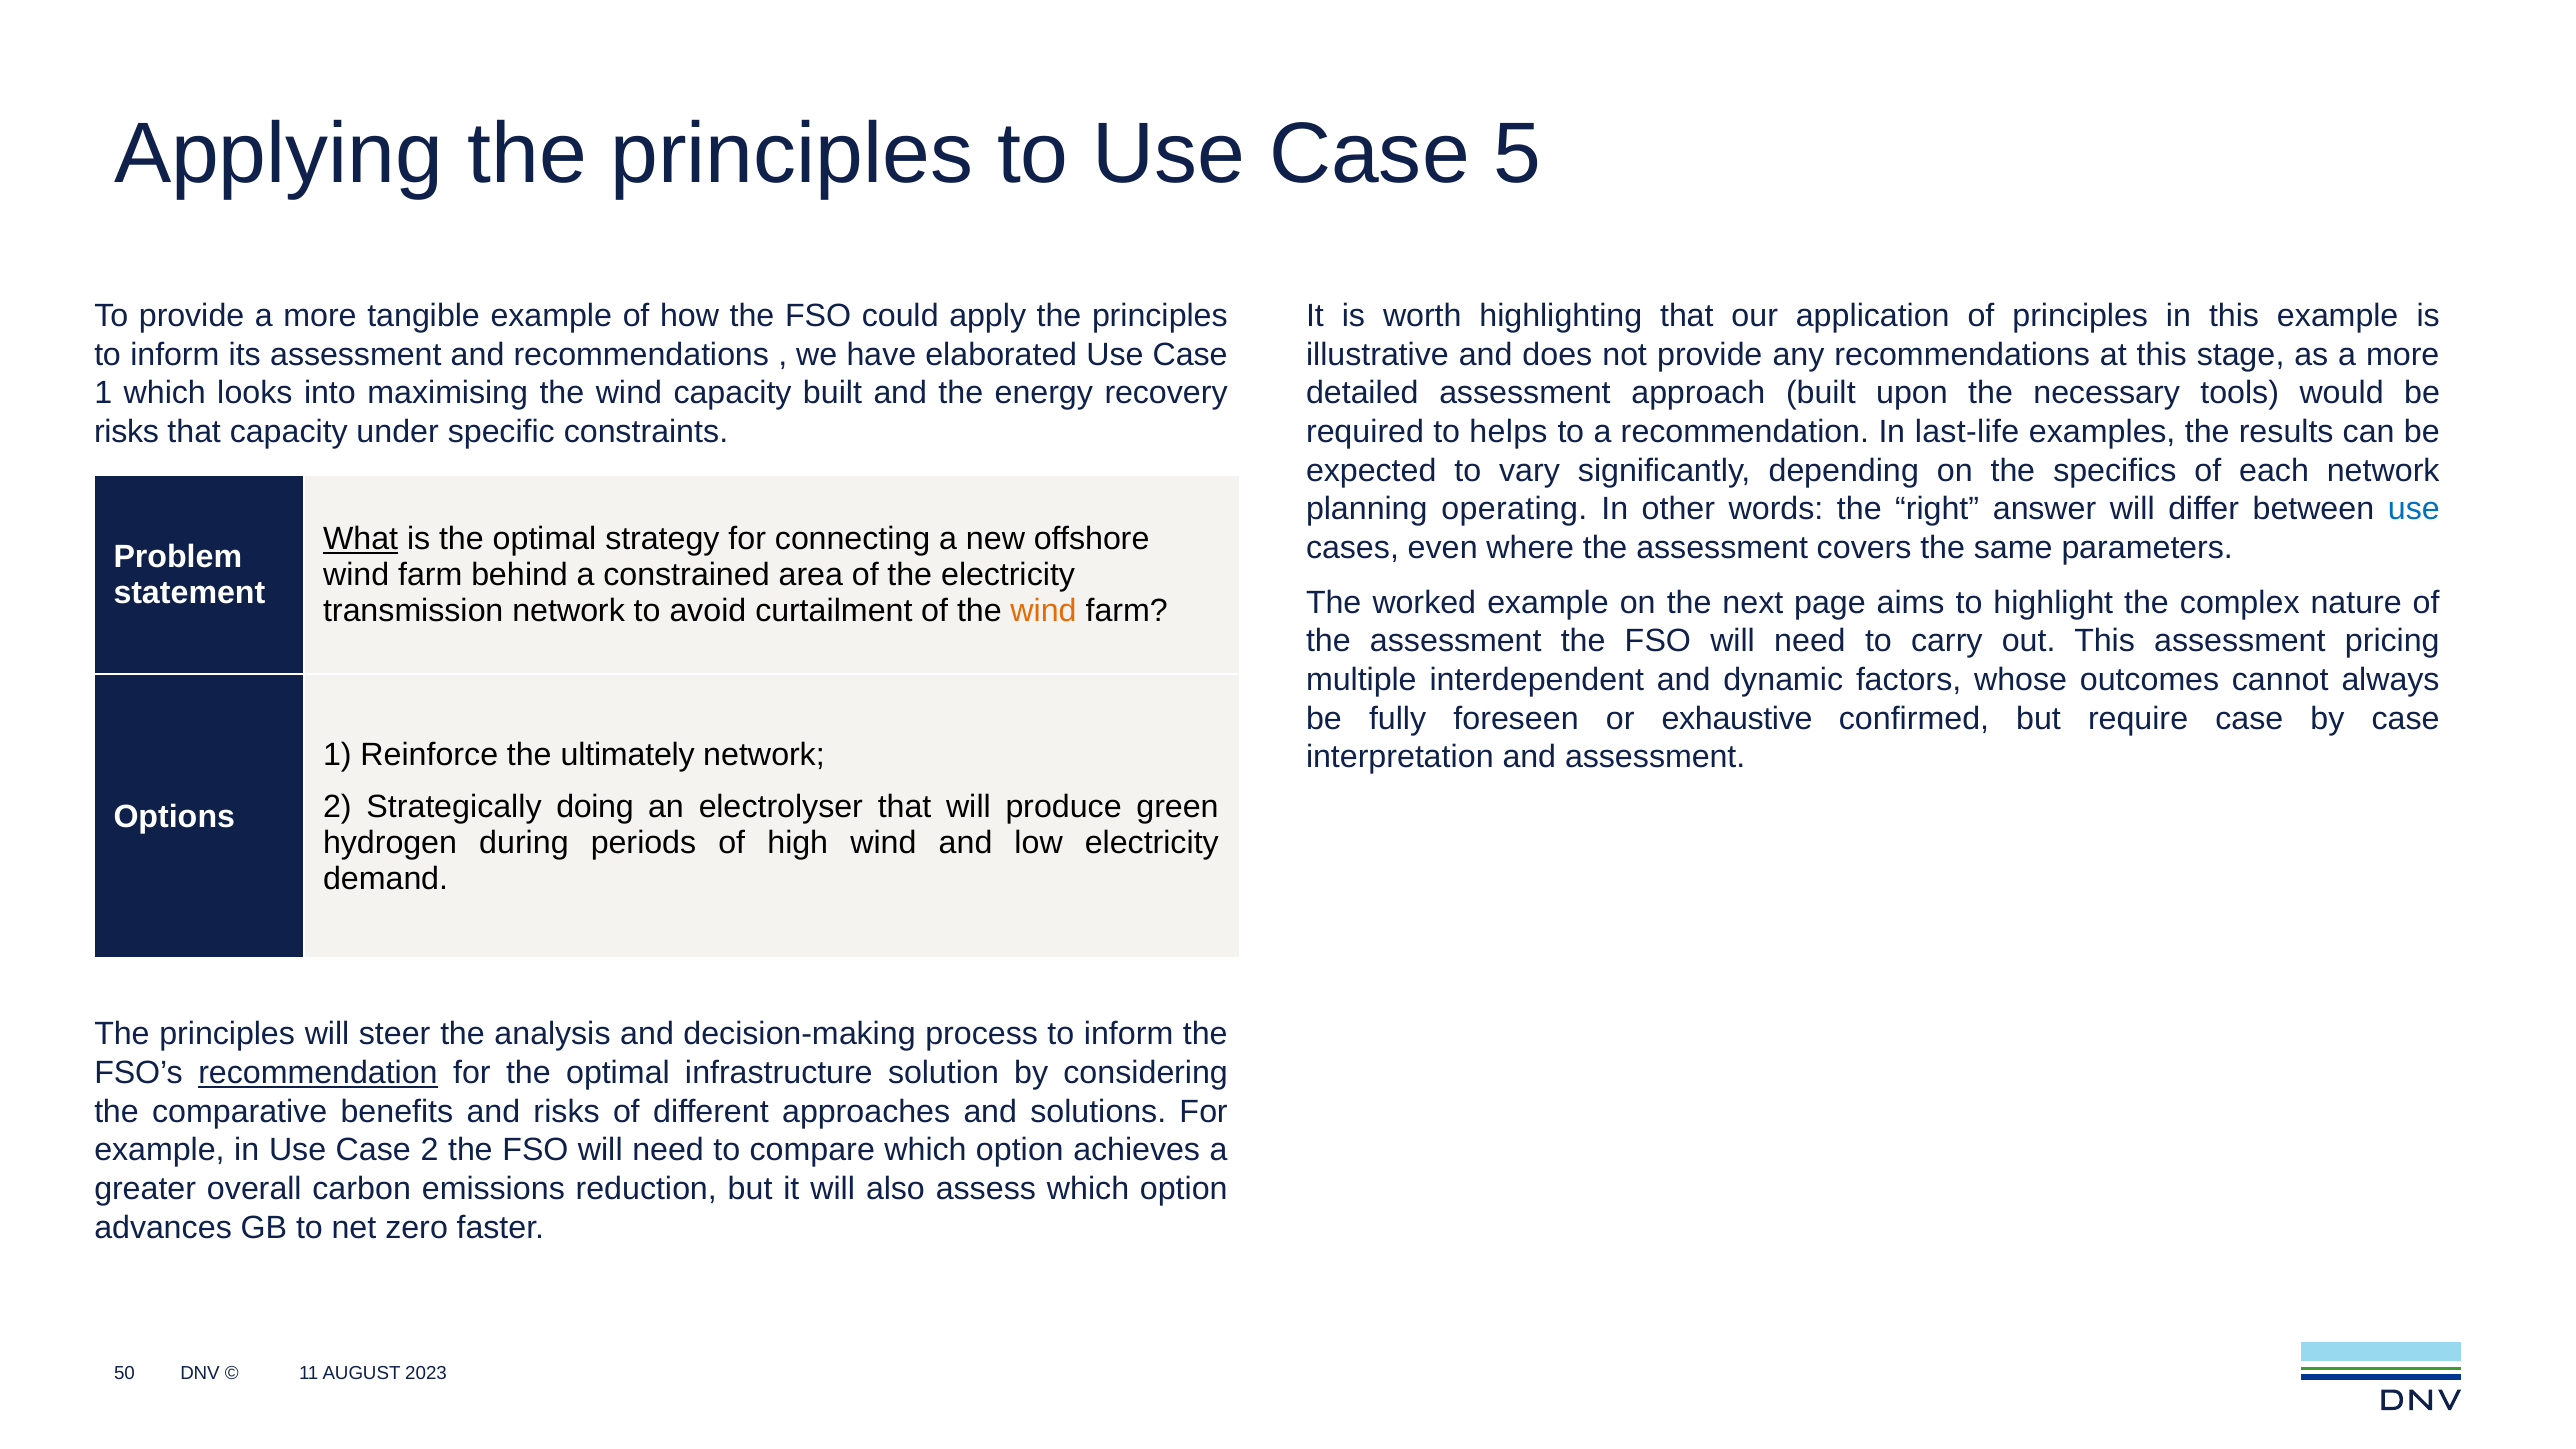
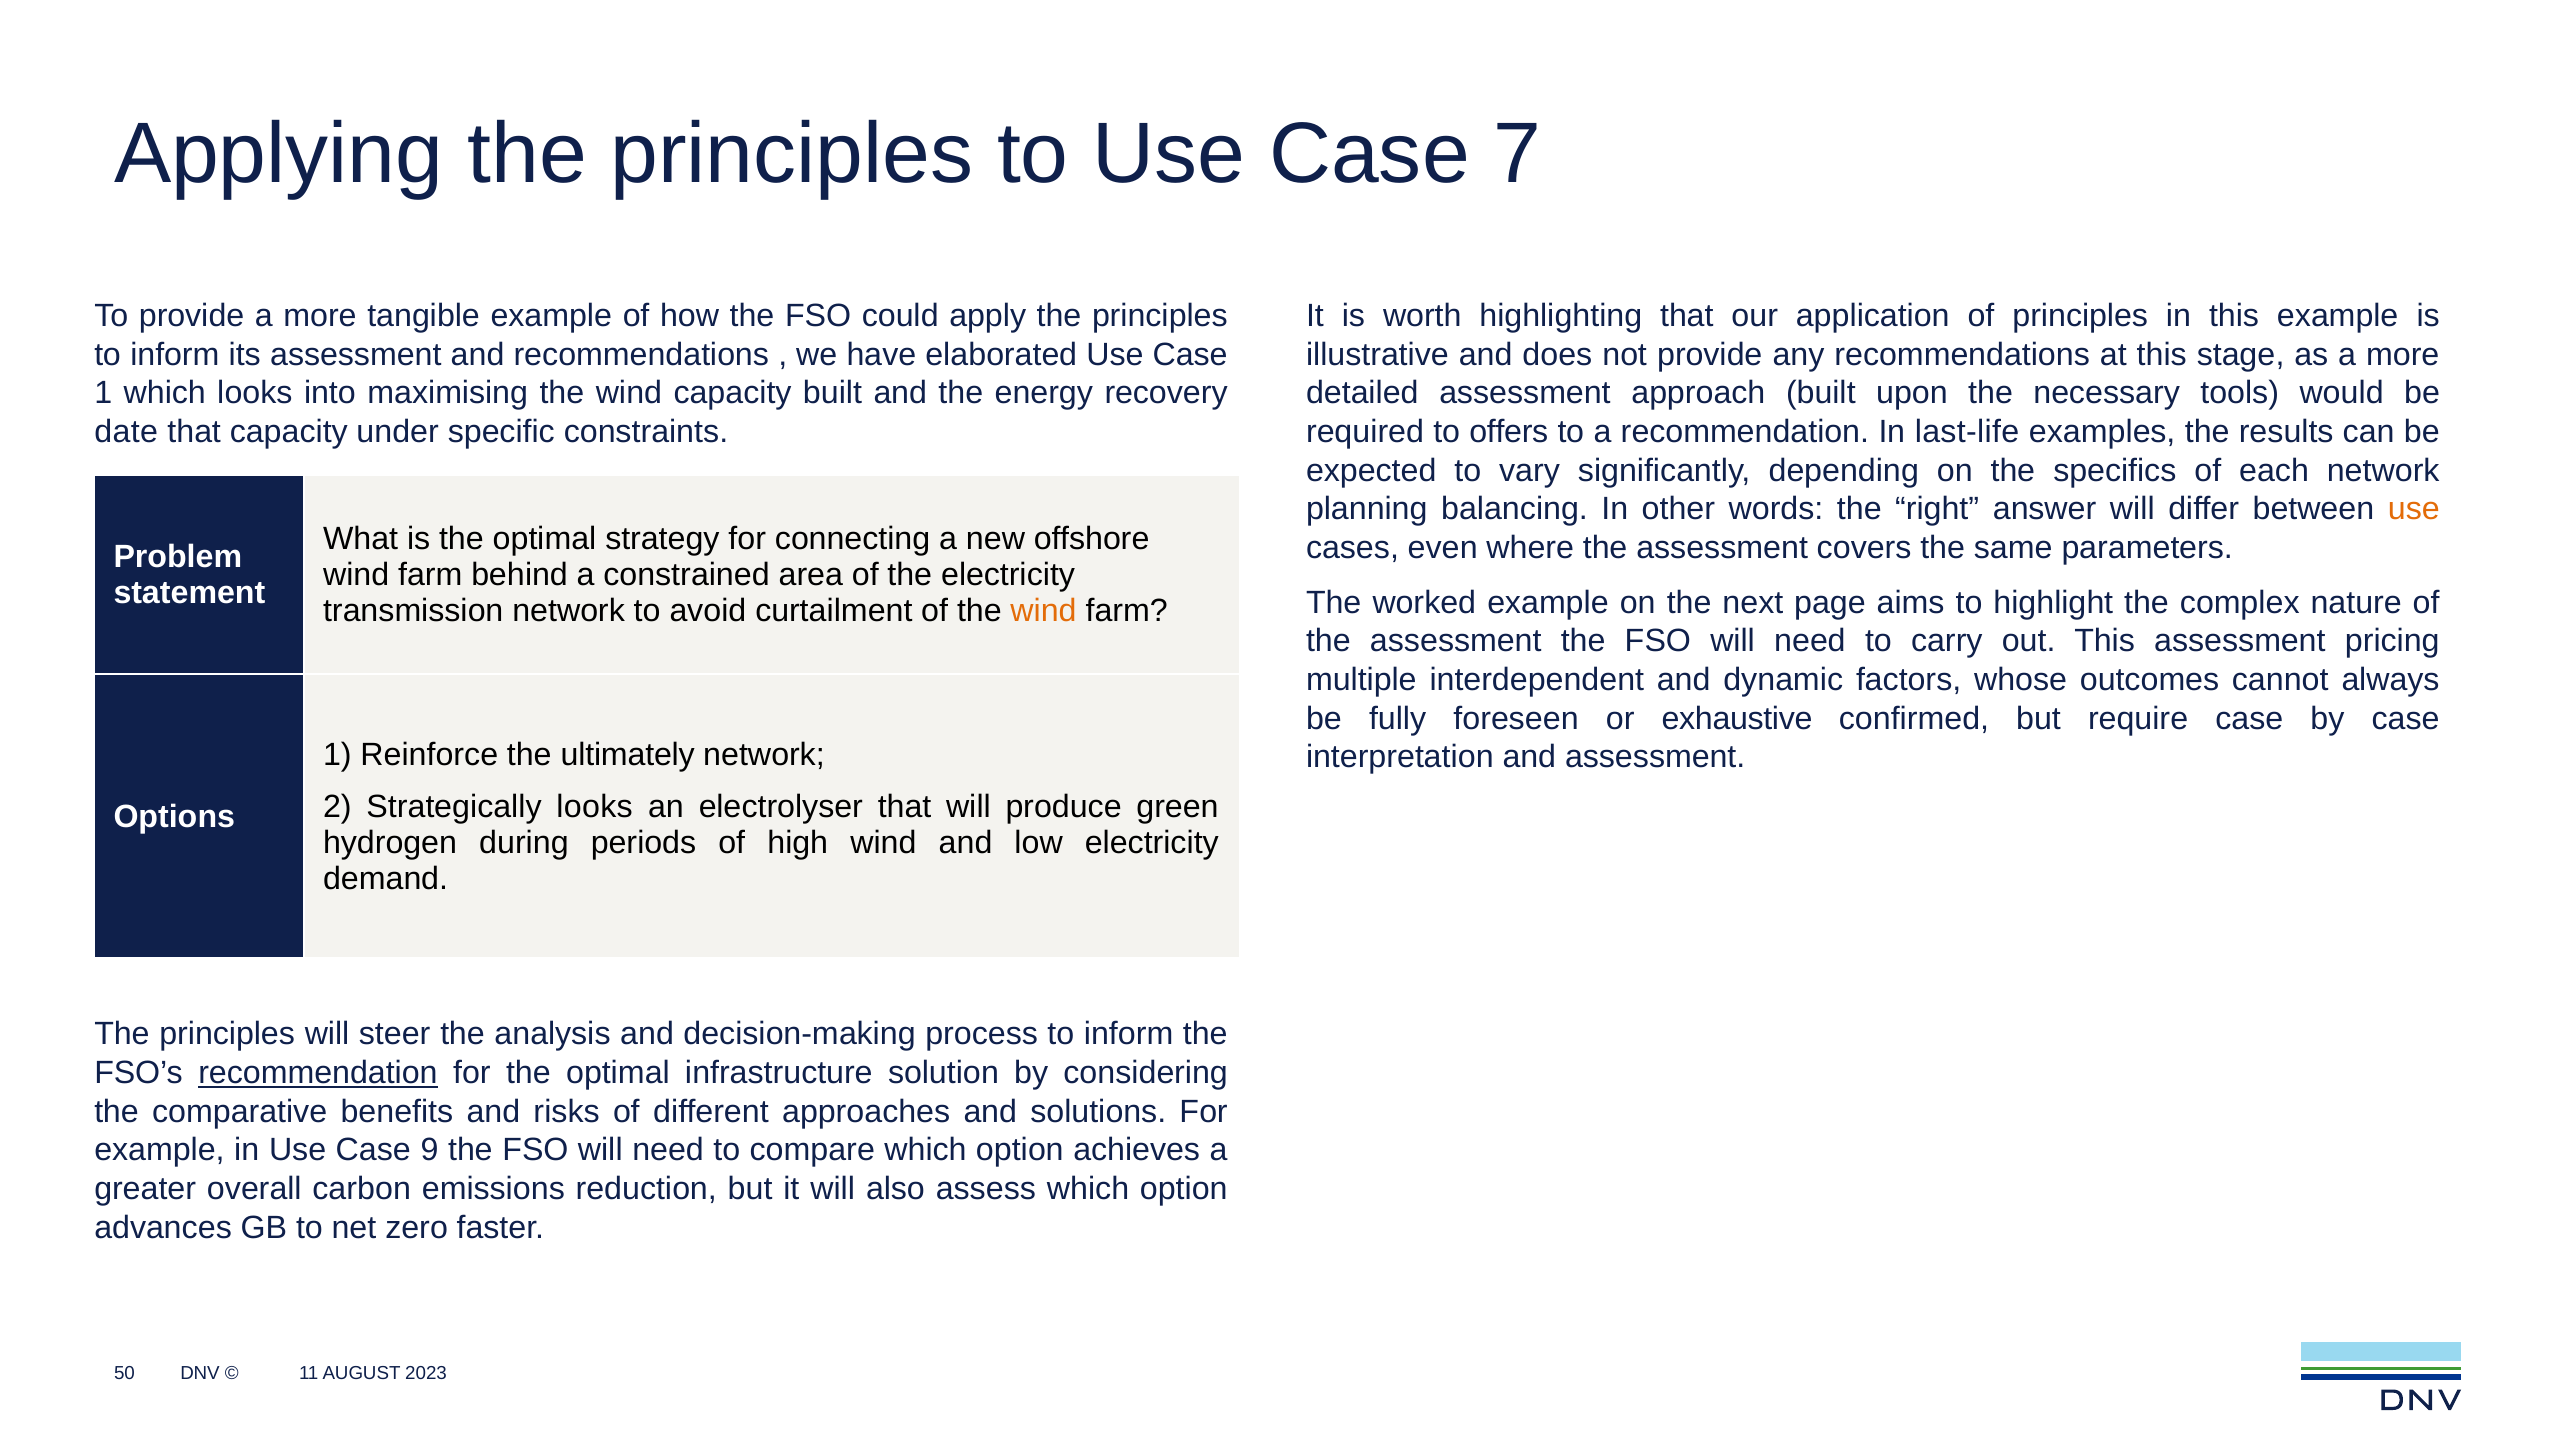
5: 5 -> 7 (1518, 154)
risks: risks -> date (126, 432)
helps: helps -> offers (1509, 432)
operating: operating -> balancing (1515, 509)
use colour: blue -> orange (2414, 509)
What underline: present -> none (361, 539)
Strategically doing: doing -> looks (595, 807)
Case 2: 2 -> 9 (430, 1150)
